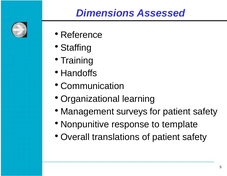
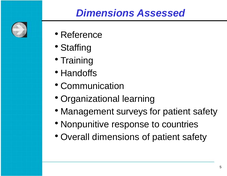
template: template -> countries (180, 124)
Overall translations: translations -> dimensions (116, 137)
